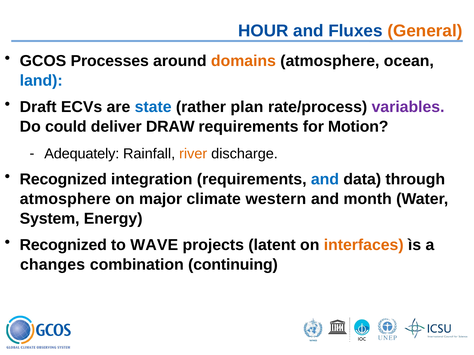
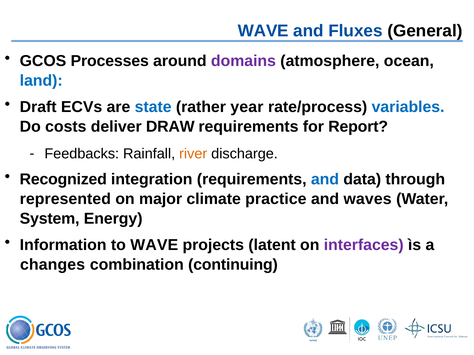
HOUR: HOUR -> WAVE (263, 31)
General colour: orange -> black (425, 31)
domains colour: orange -> purple (243, 61)
plan: plan -> year (247, 107)
variables colour: purple -> blue (408, 107)
could: could -> costs (66, 127)
Motion: Motion -> Report (358, 127)
Adequately: Adequately -> Feedbacks (82, 154)
atmosphere: atmosphere -> represented (65, 199)
western: western -> practice (276, 199)
month: month -> waves (368, 199)
Recognized: Recognized -> Information (63, 245)
interfaces colour: orange -> purple (364, 245)
